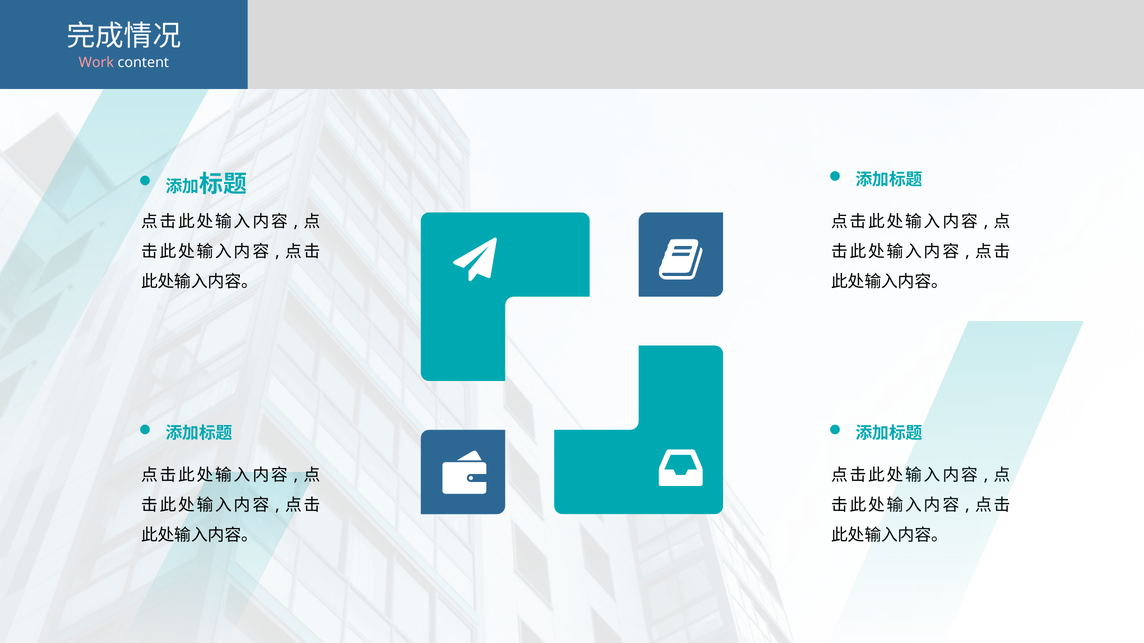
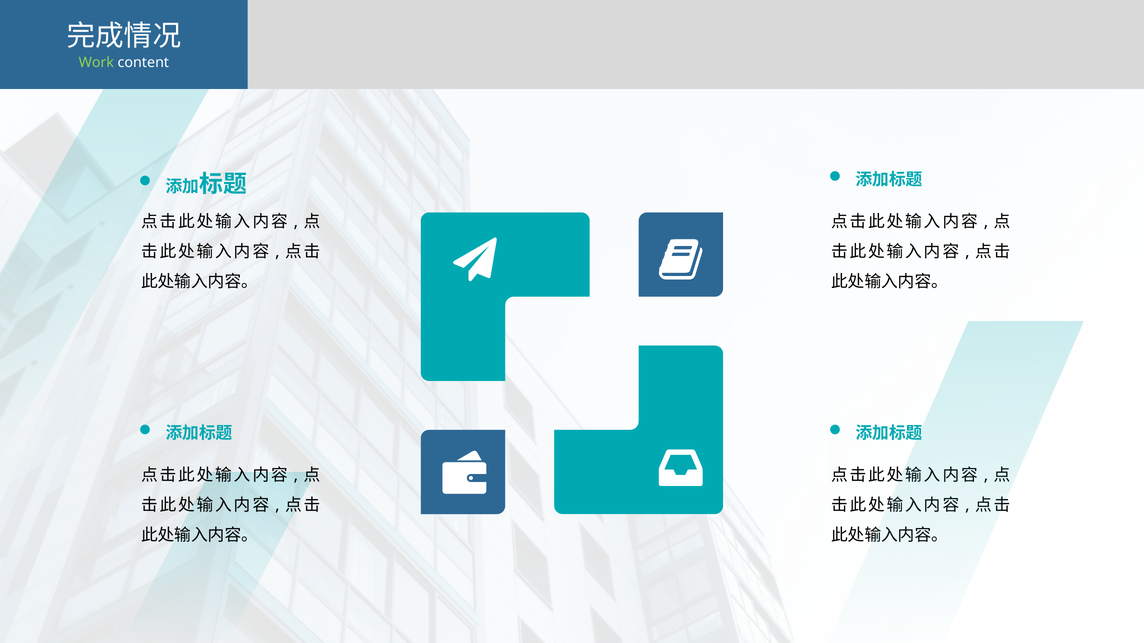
Work colour: pink -> light green (96, 63)
